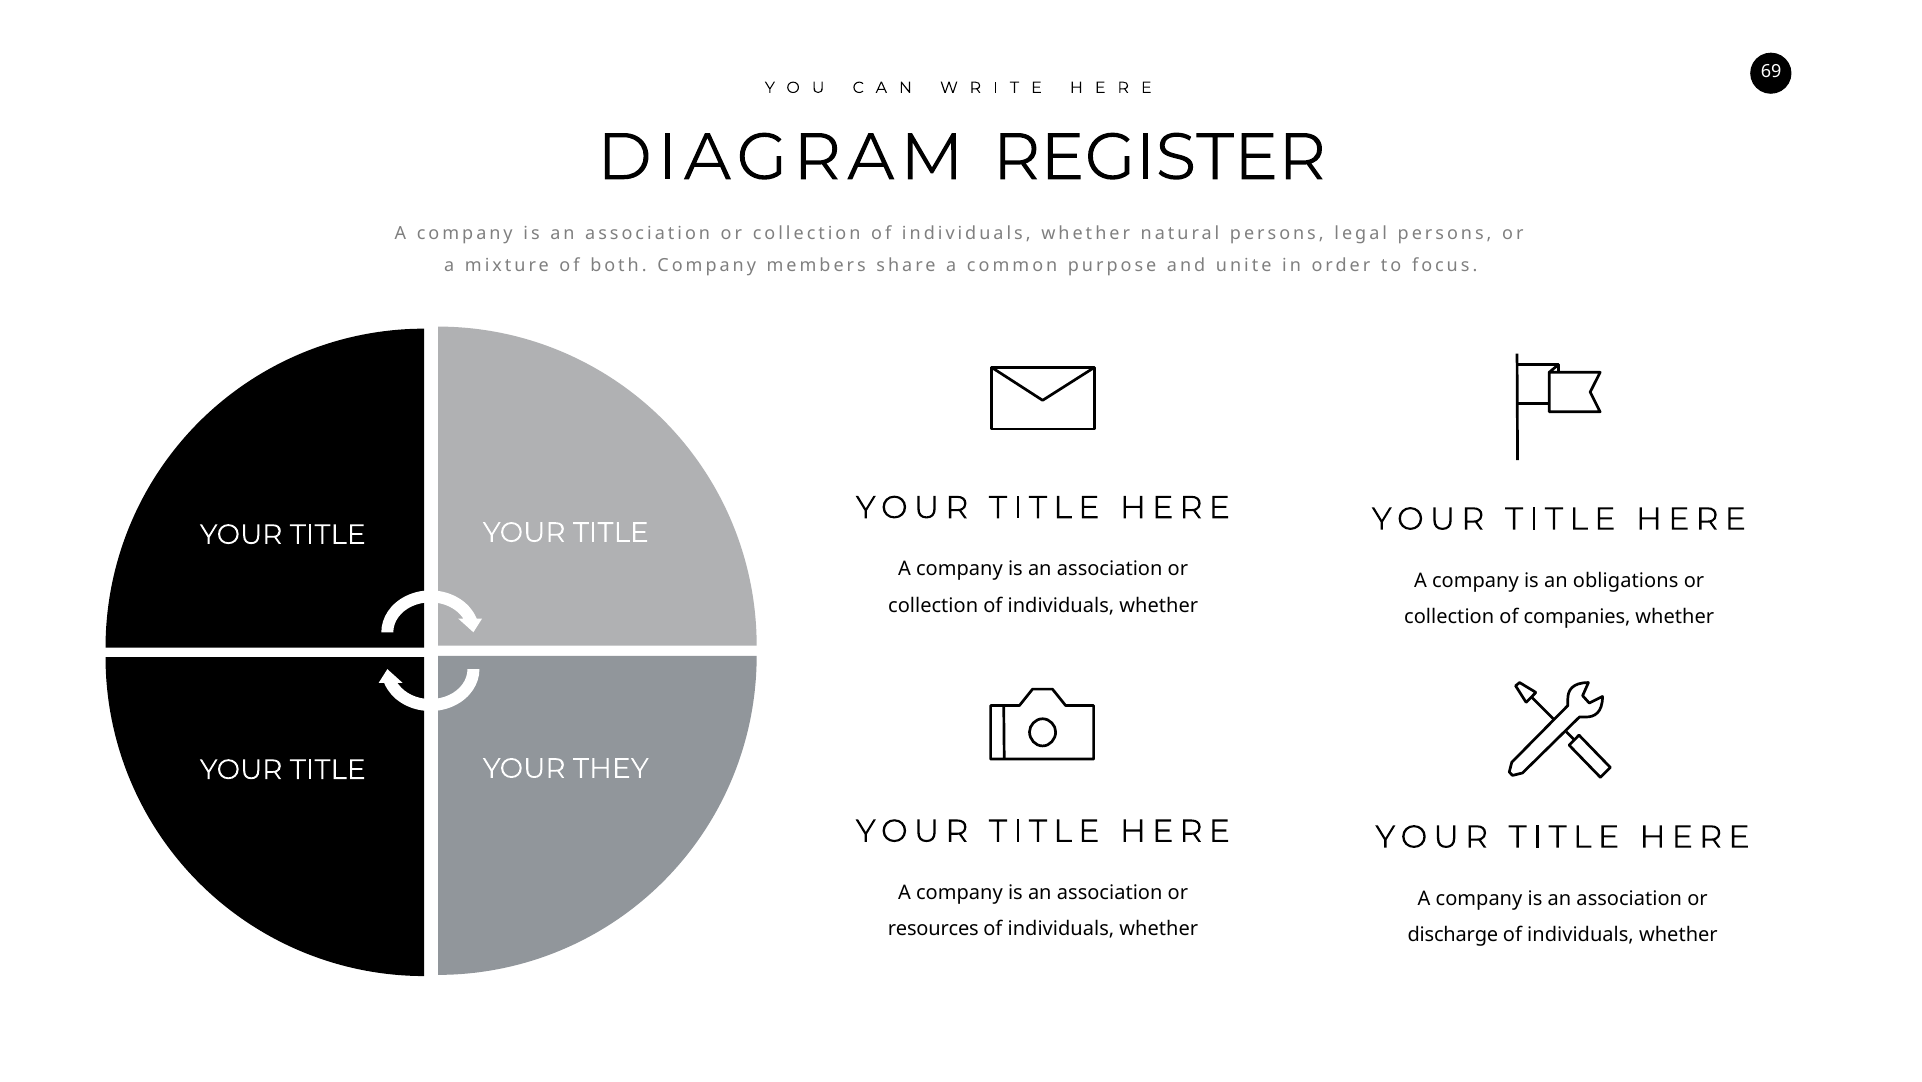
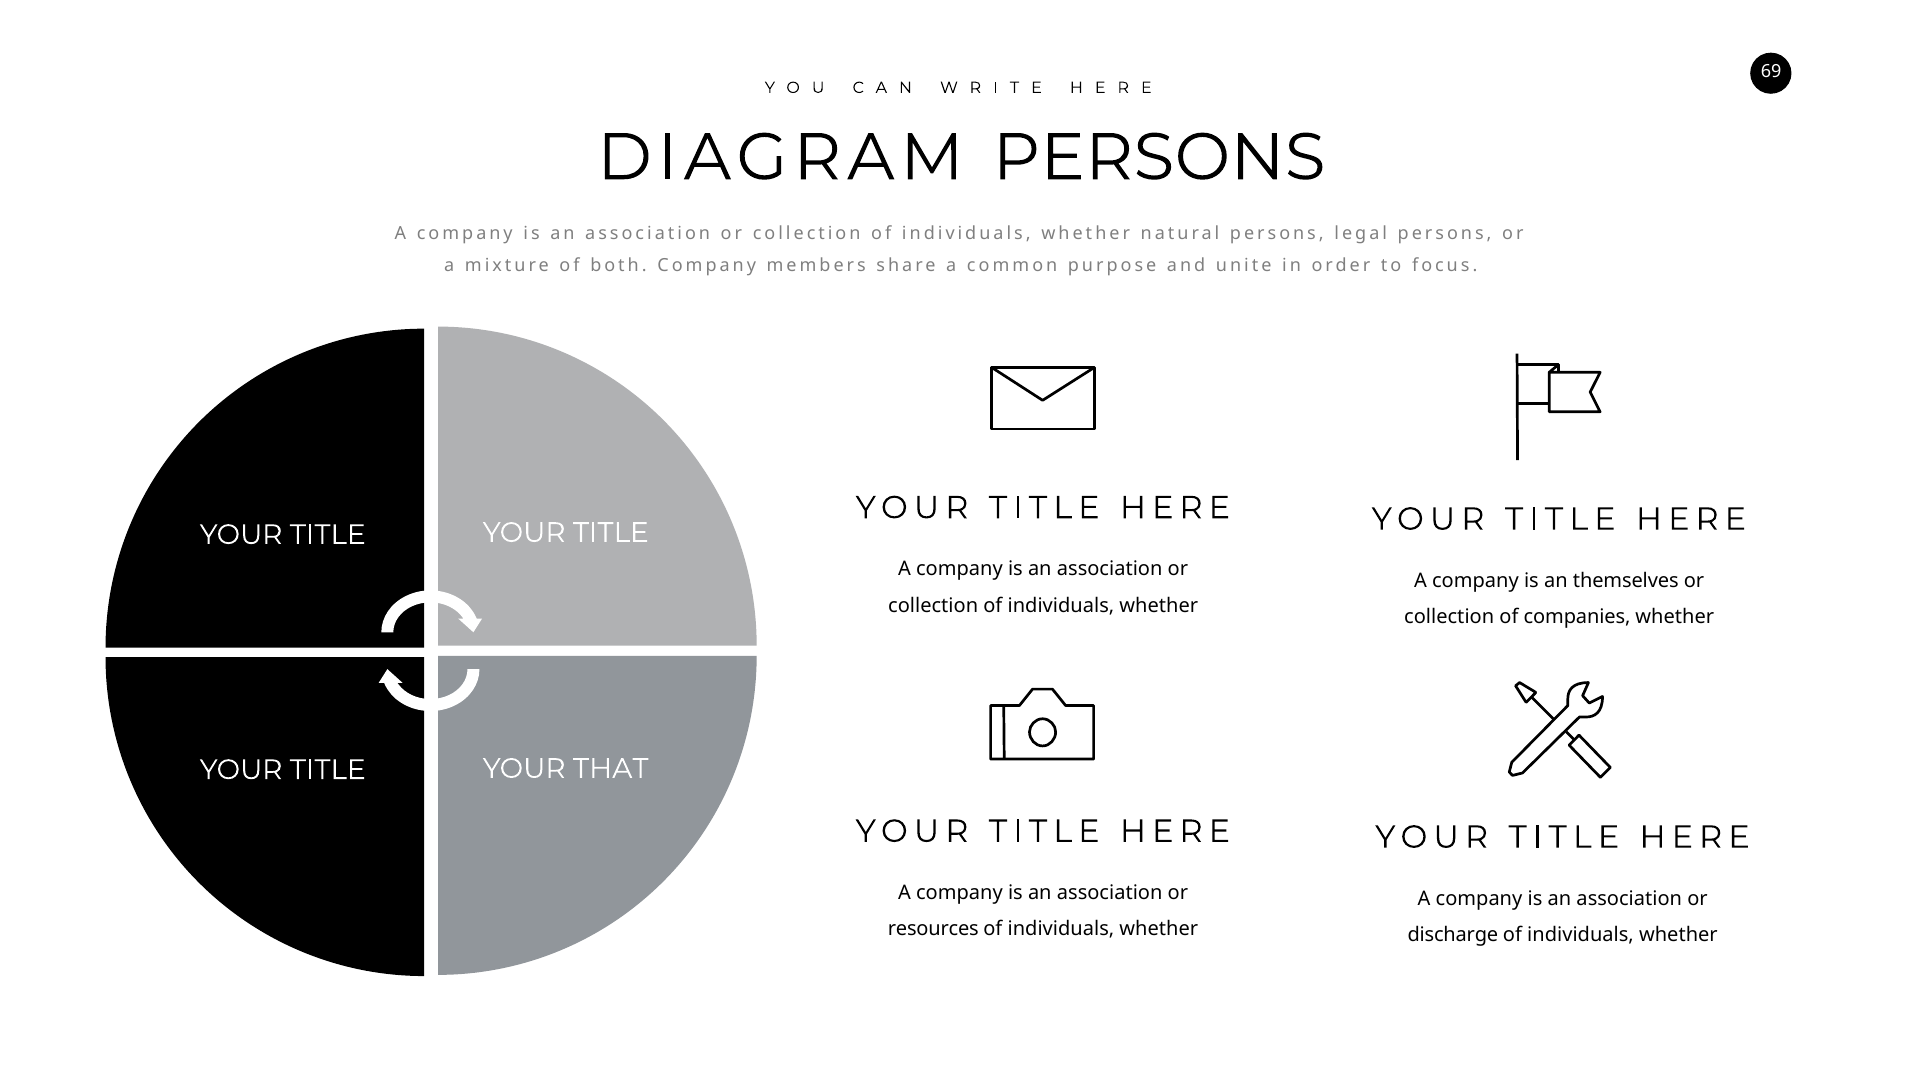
DIAGRAM REGISTER: REGISTER -> PERSONS (1159, 157)
obligations: obligations -> themselves (1626, 581)
THEY: THEY -> THAT (611, 768)
